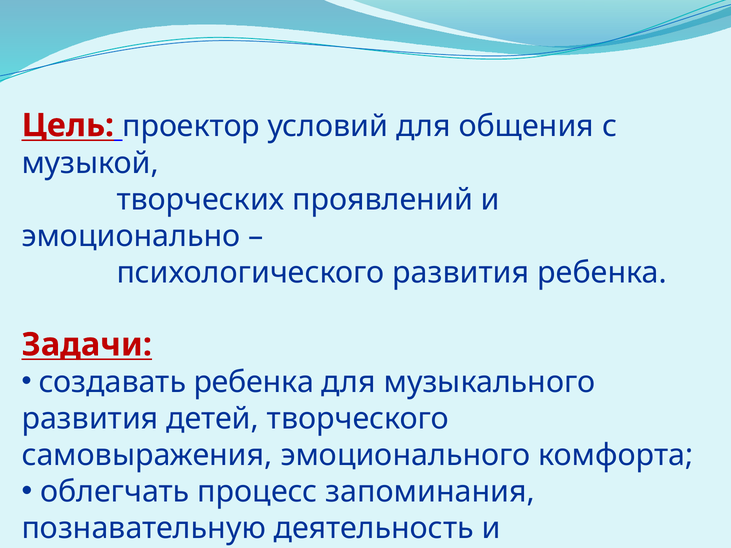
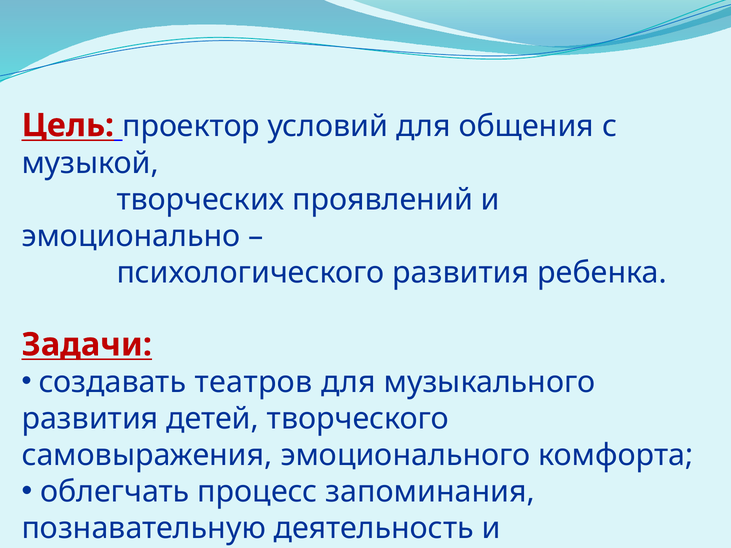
создавать ребенка: ребенка -> театров (254, 382)
